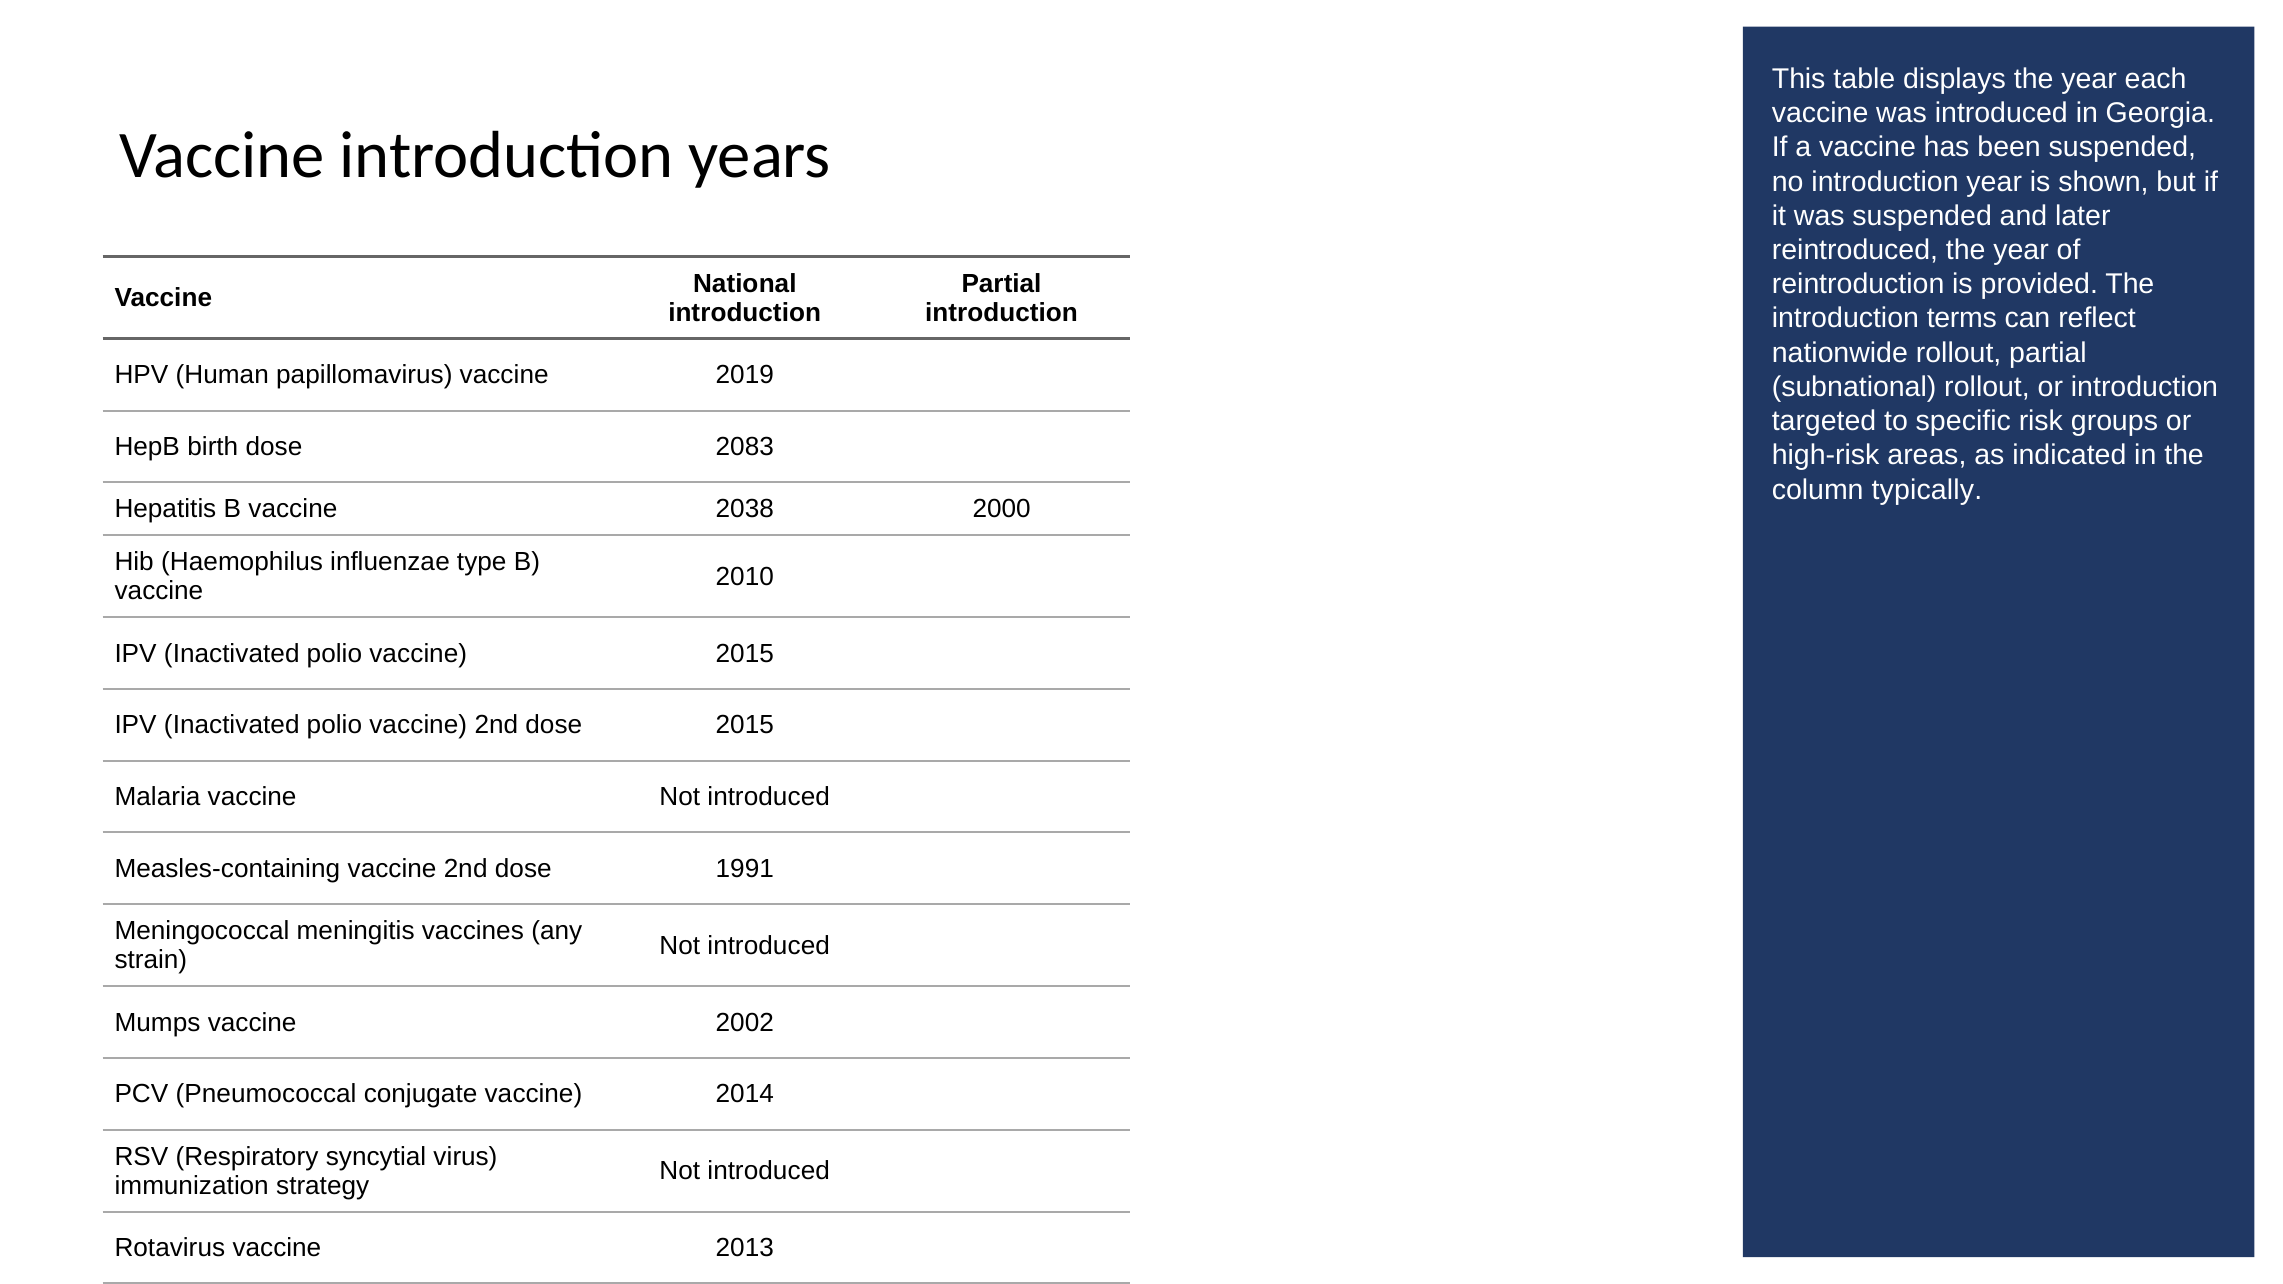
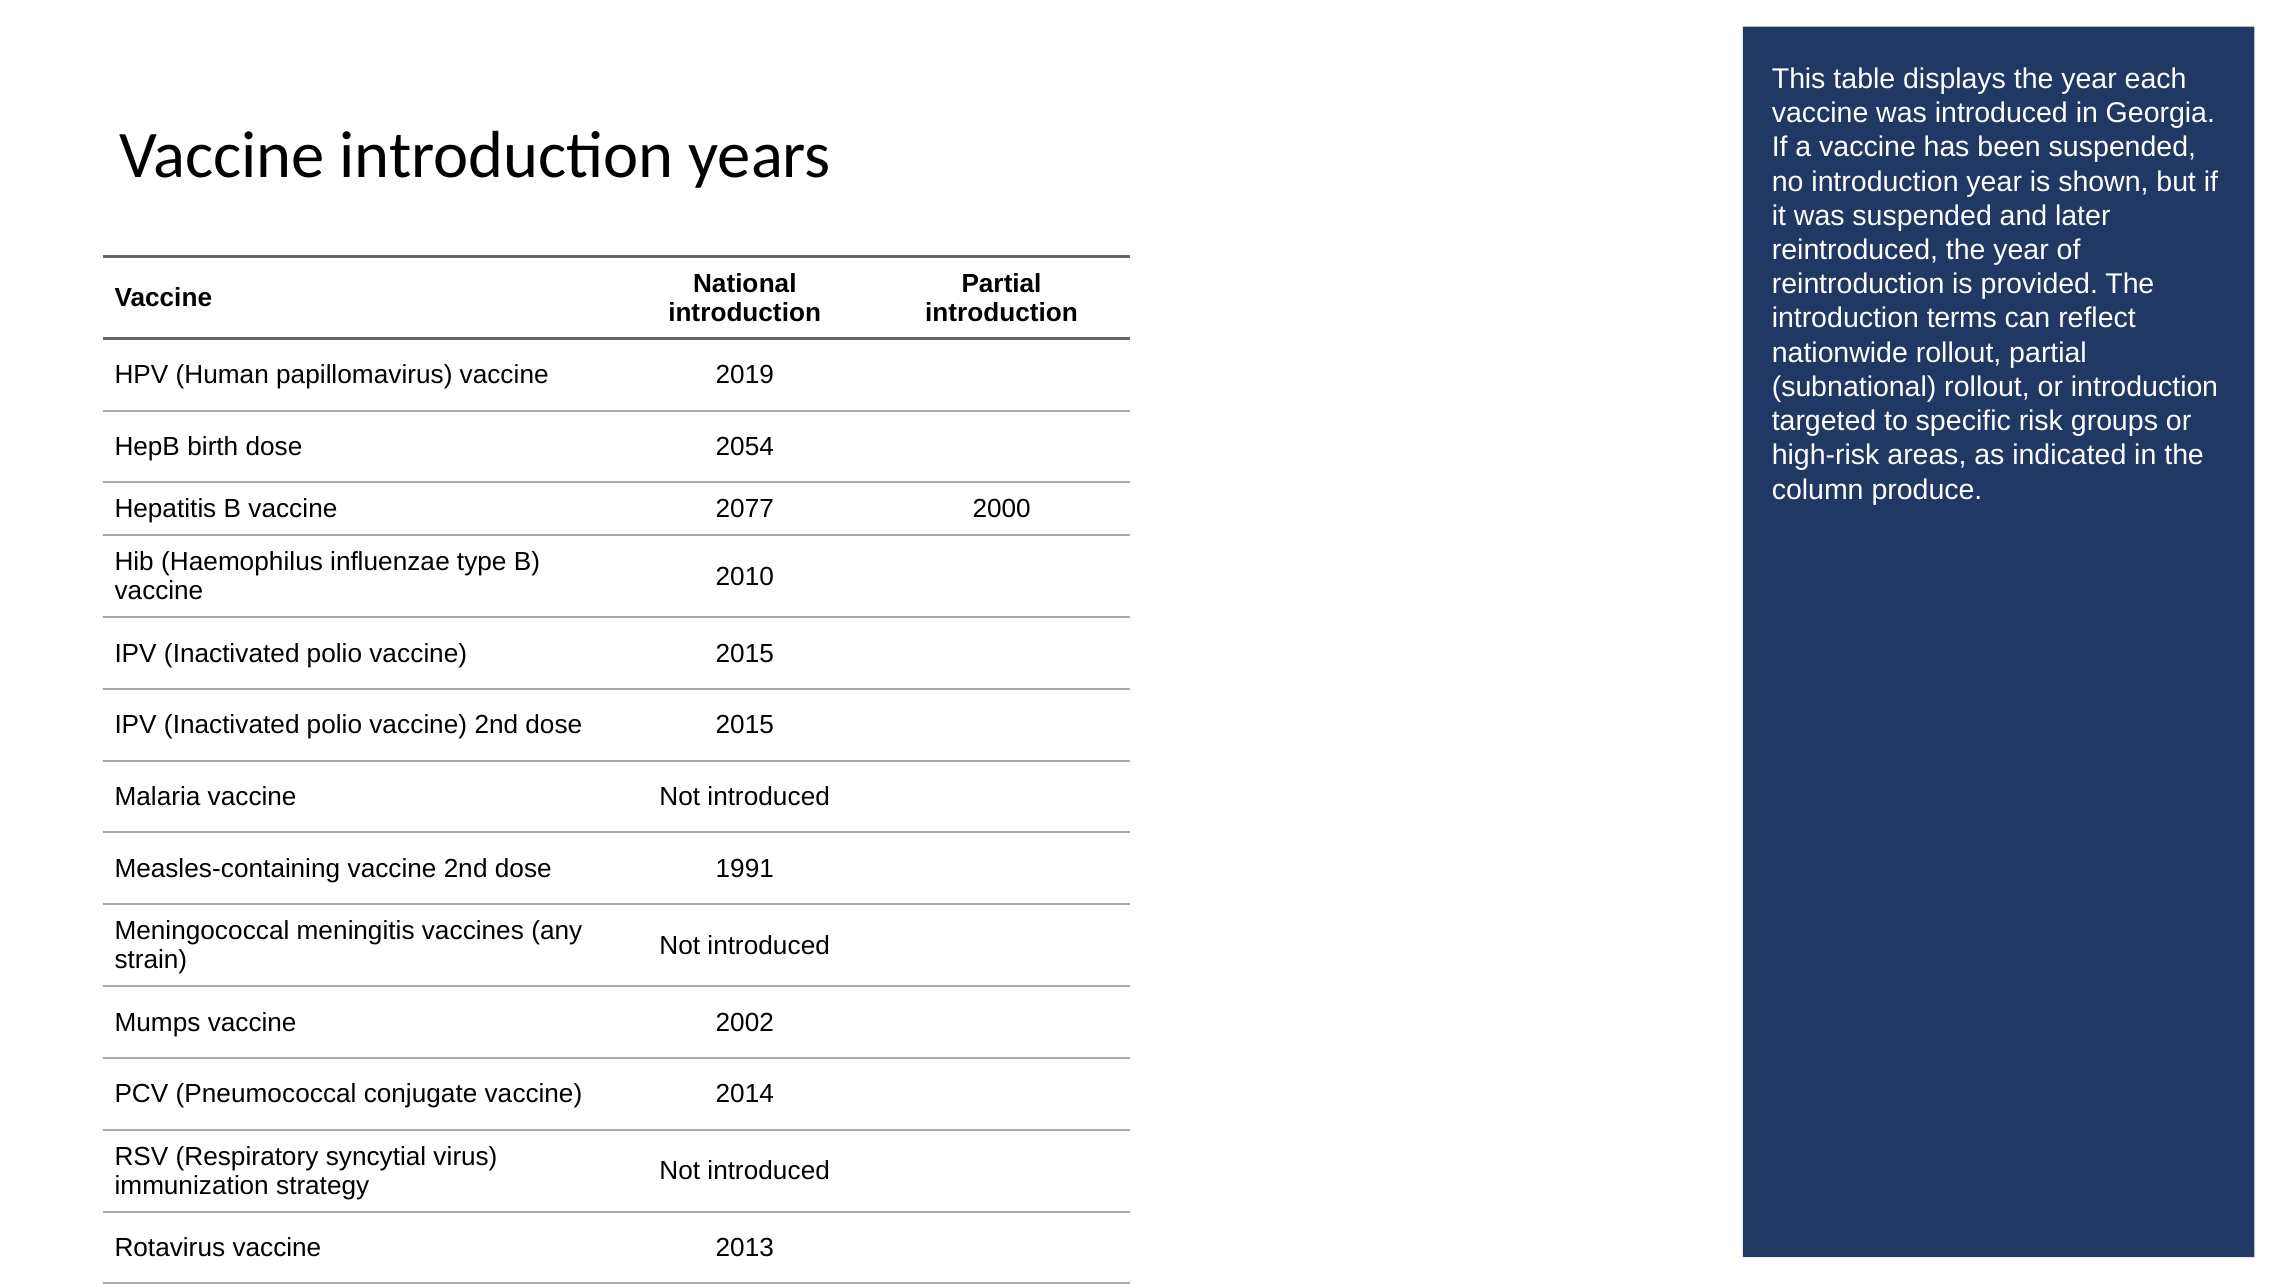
2083: 2083 -> 2054 (745, 447)
typically: typically -> produce (1927, 490)
2038: 2038 -> 2077 (745, 509)
